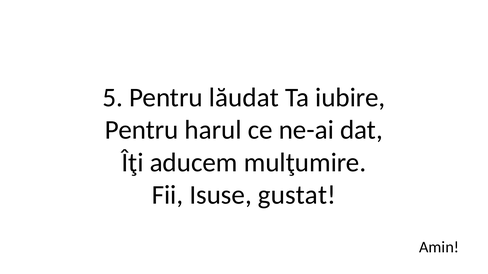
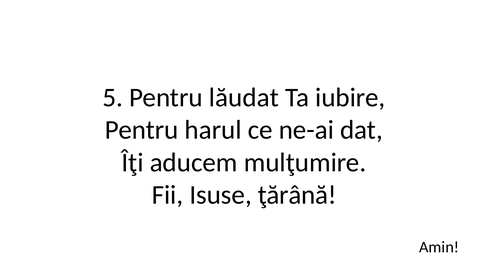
gustat: gustat -> ţărână (297, 195)
